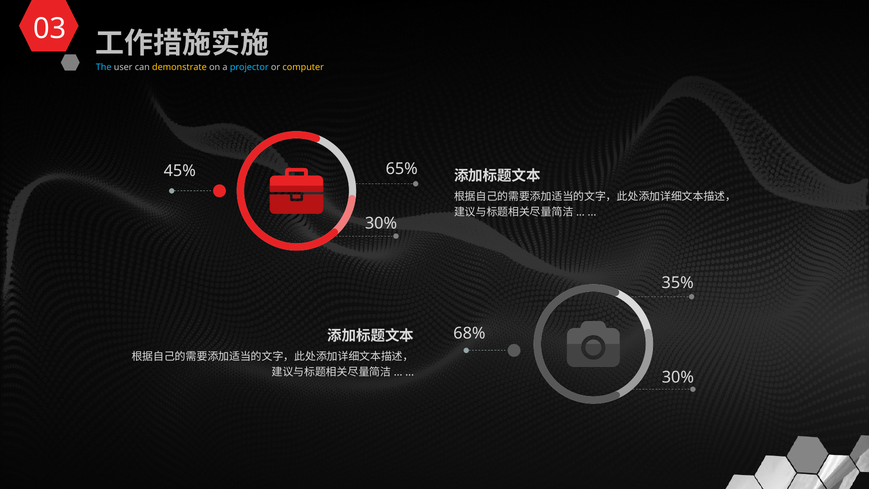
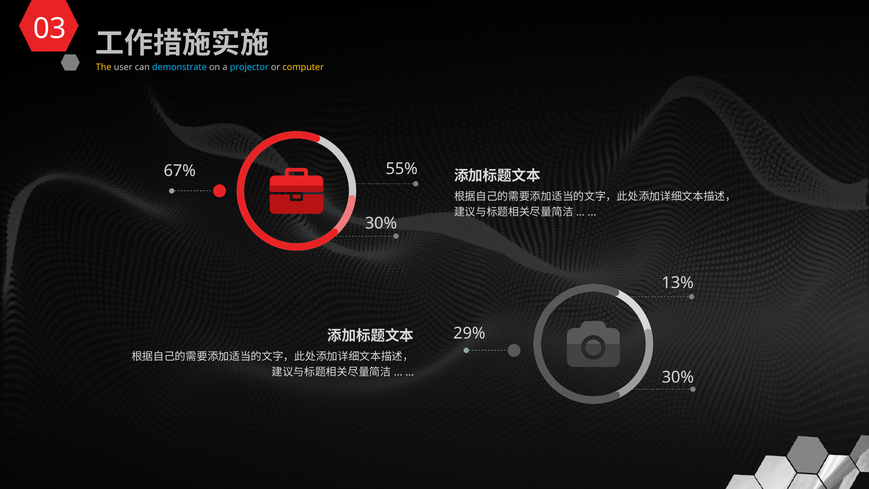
The colour: light blue -> yellow (104, 67)
demonstrate colour: yellow -> light blue (179, 67)
65%: 65% -> 55% (402, 169)
45%: 45% -> 67% (180, 171)
35%: 35% -> 13% (678, 283)
68%: 68% -> 29% (469, 333)
